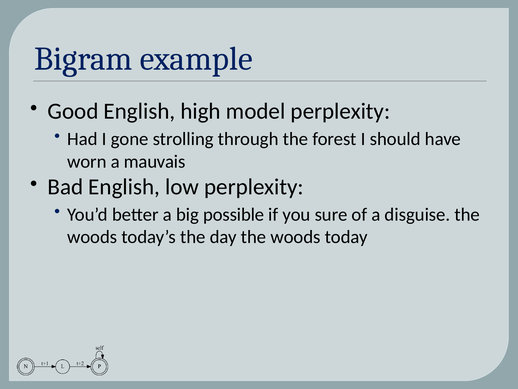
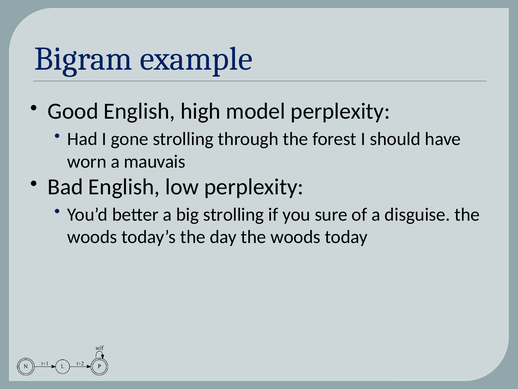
big possible: possible -> strolling (234, 214)
